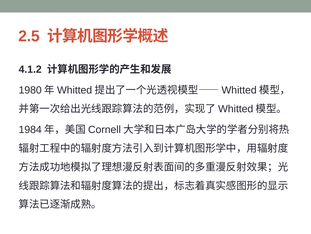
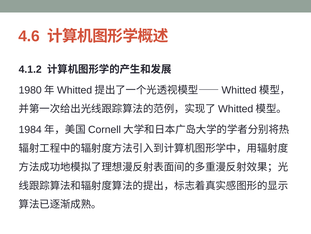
2.5: 2.5 -> 4.6 (29, 36)
